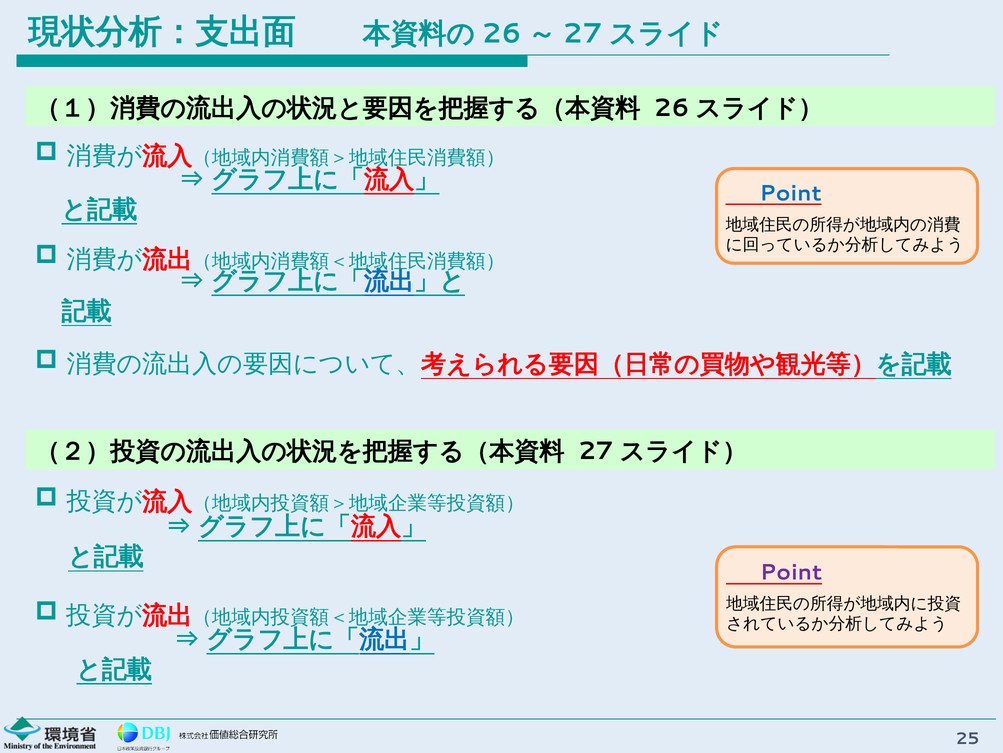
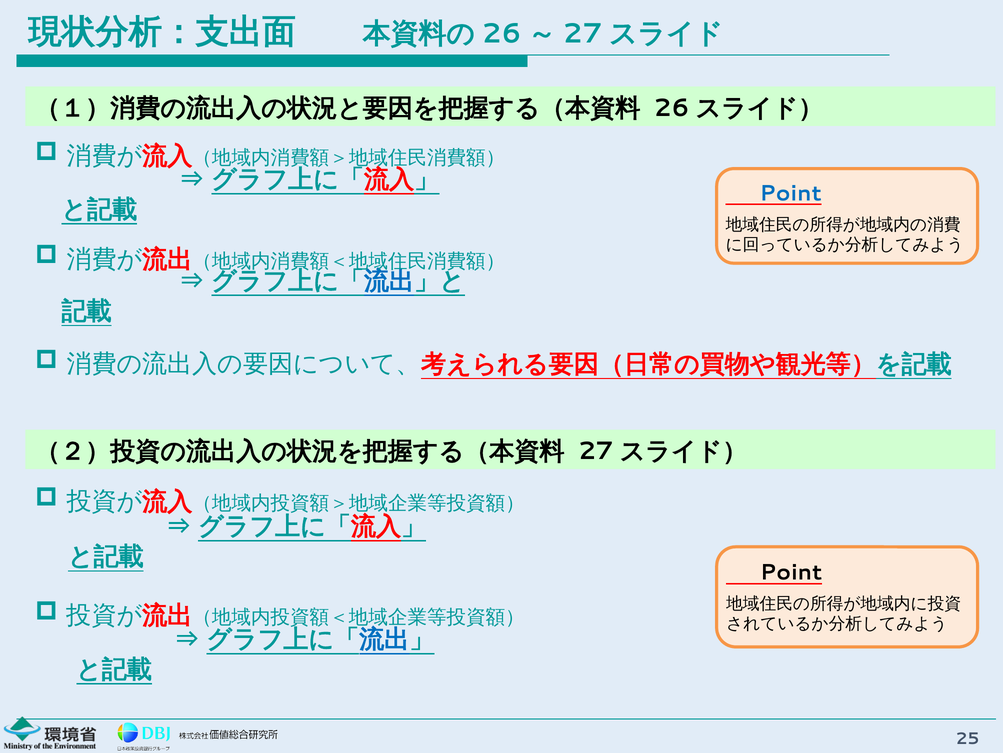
Point colour: purple -> black (791, 572)
